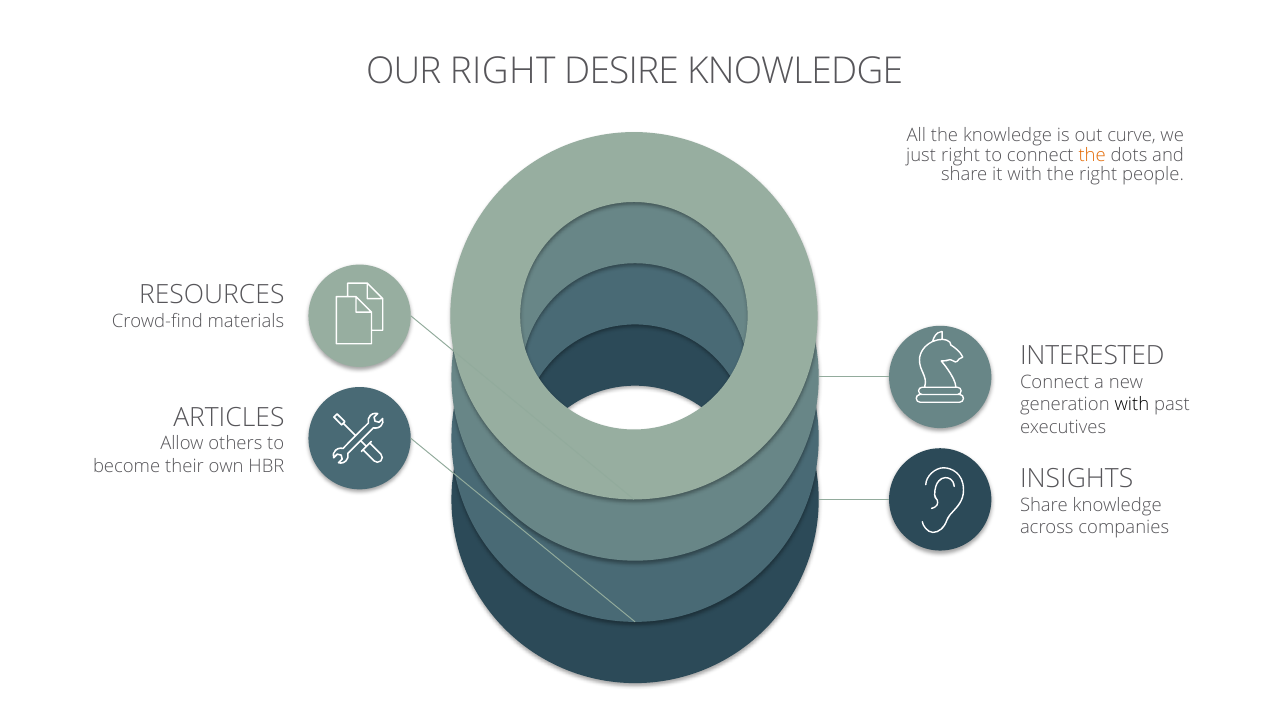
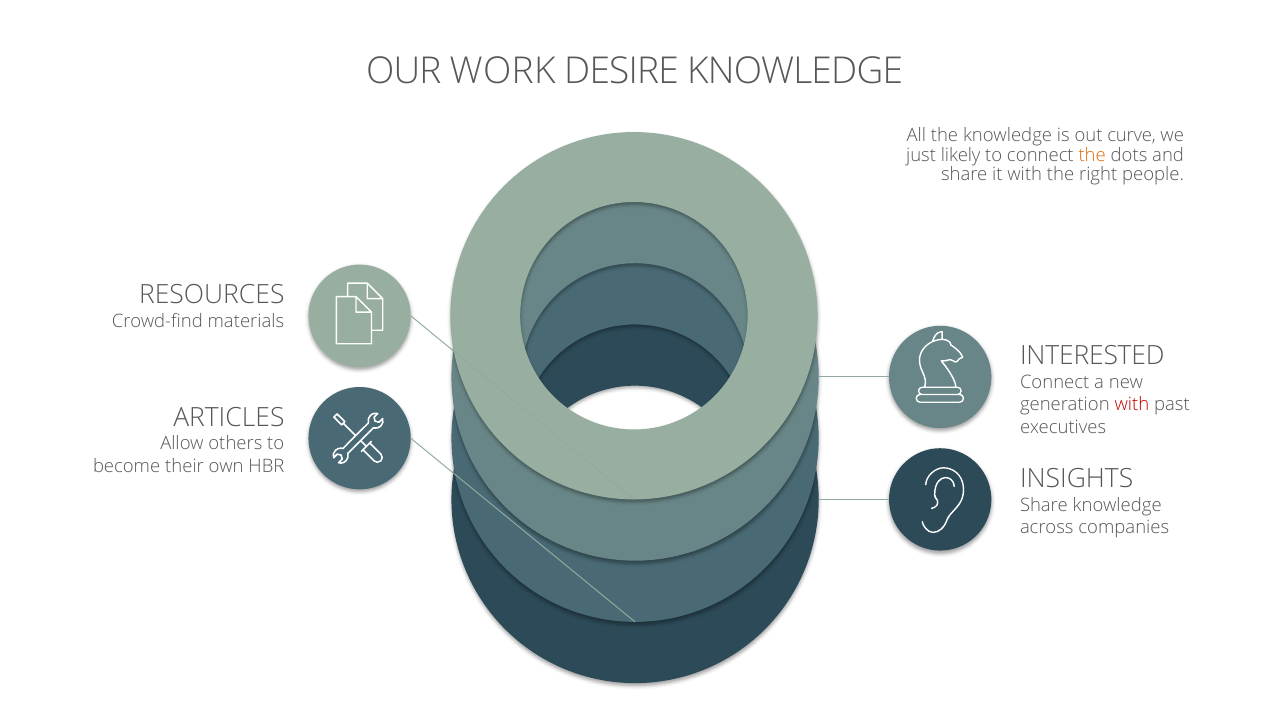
OUR RIGHT: RIGHT -> WORK (503, 71)
just right: right -> likely (961, 155)
with colour: black -> red (1132, 405)
